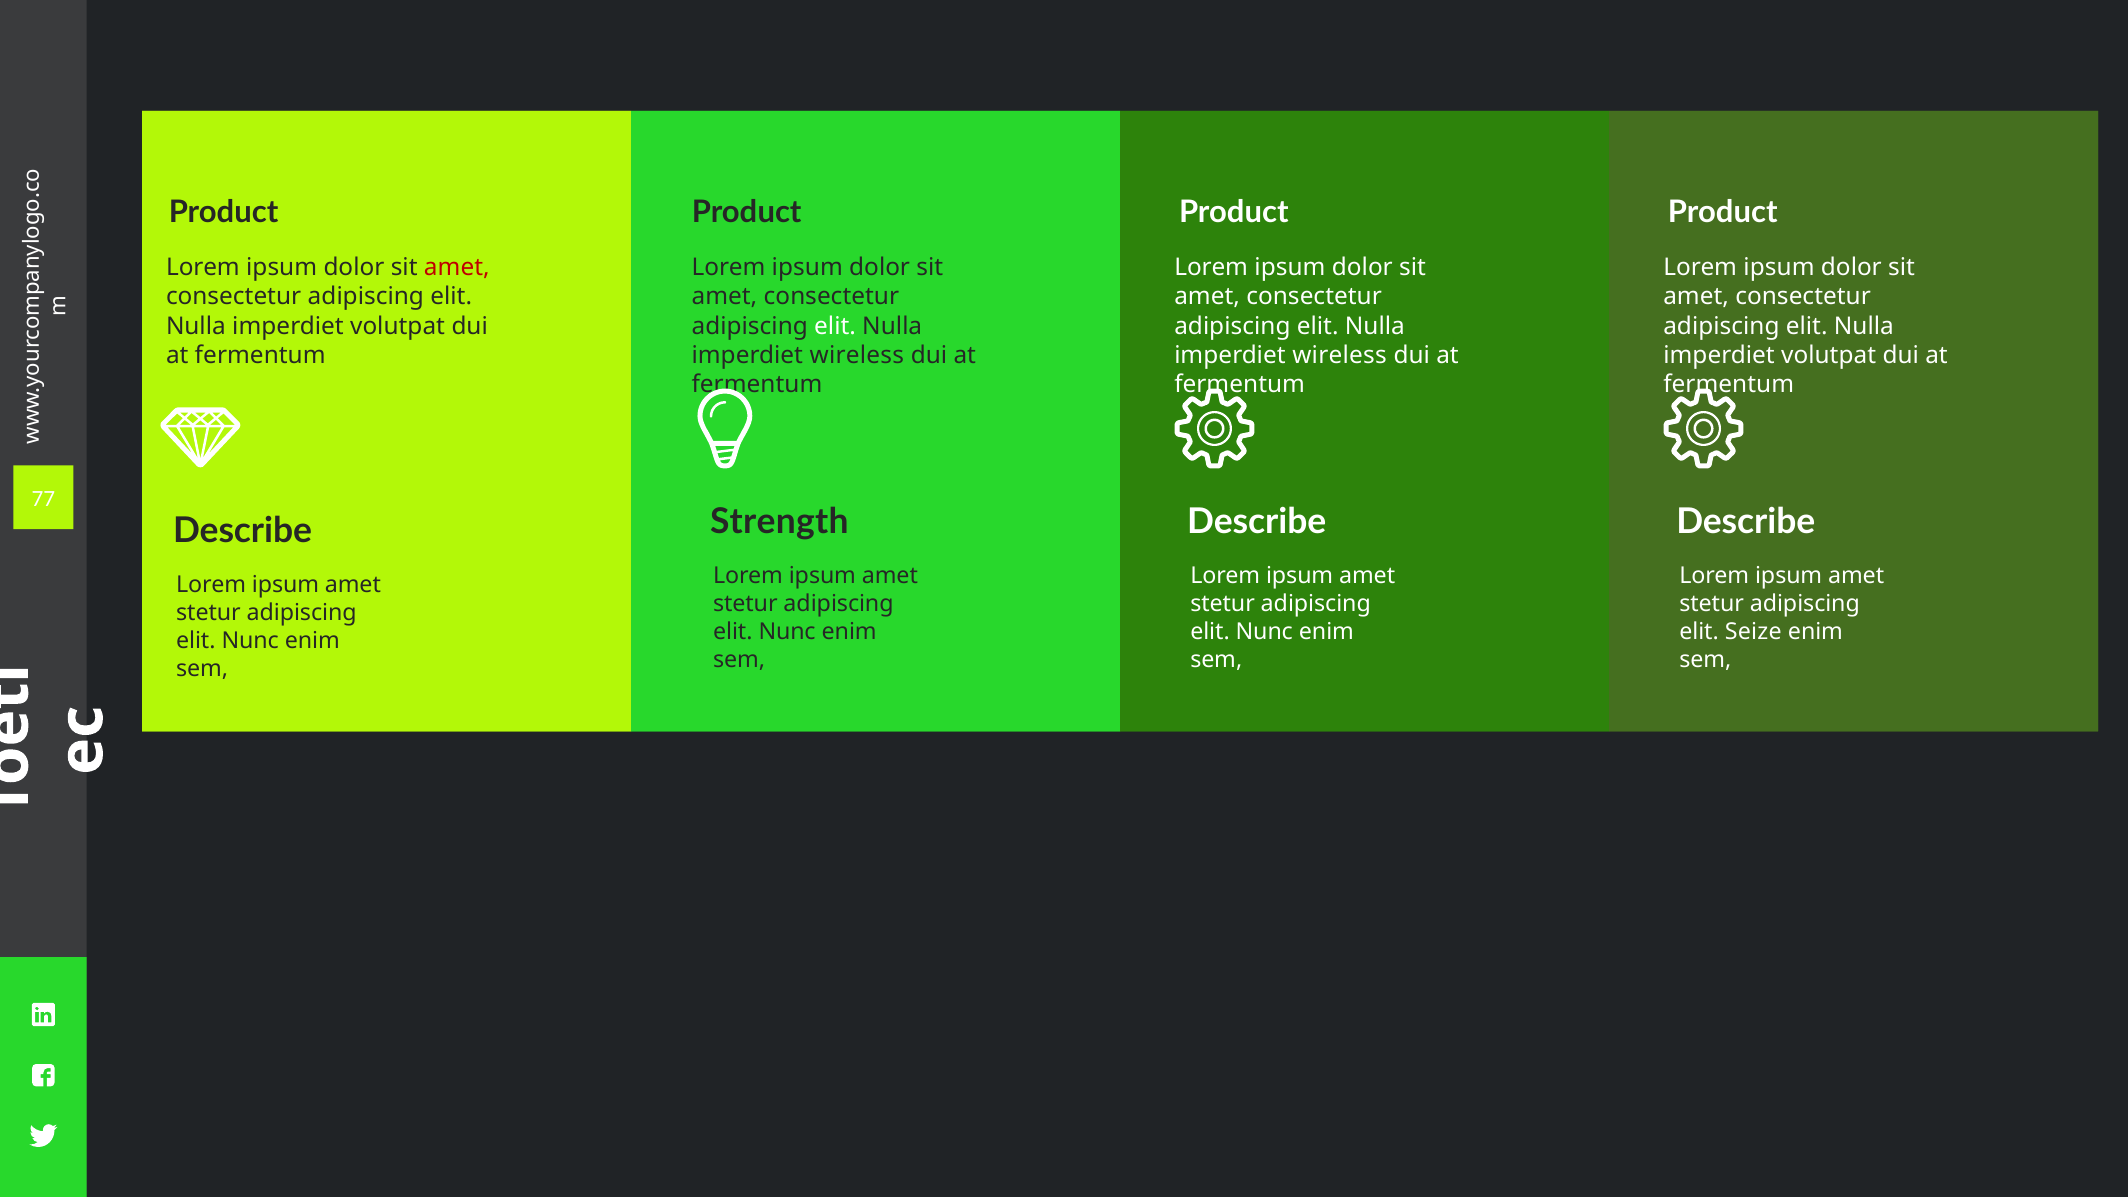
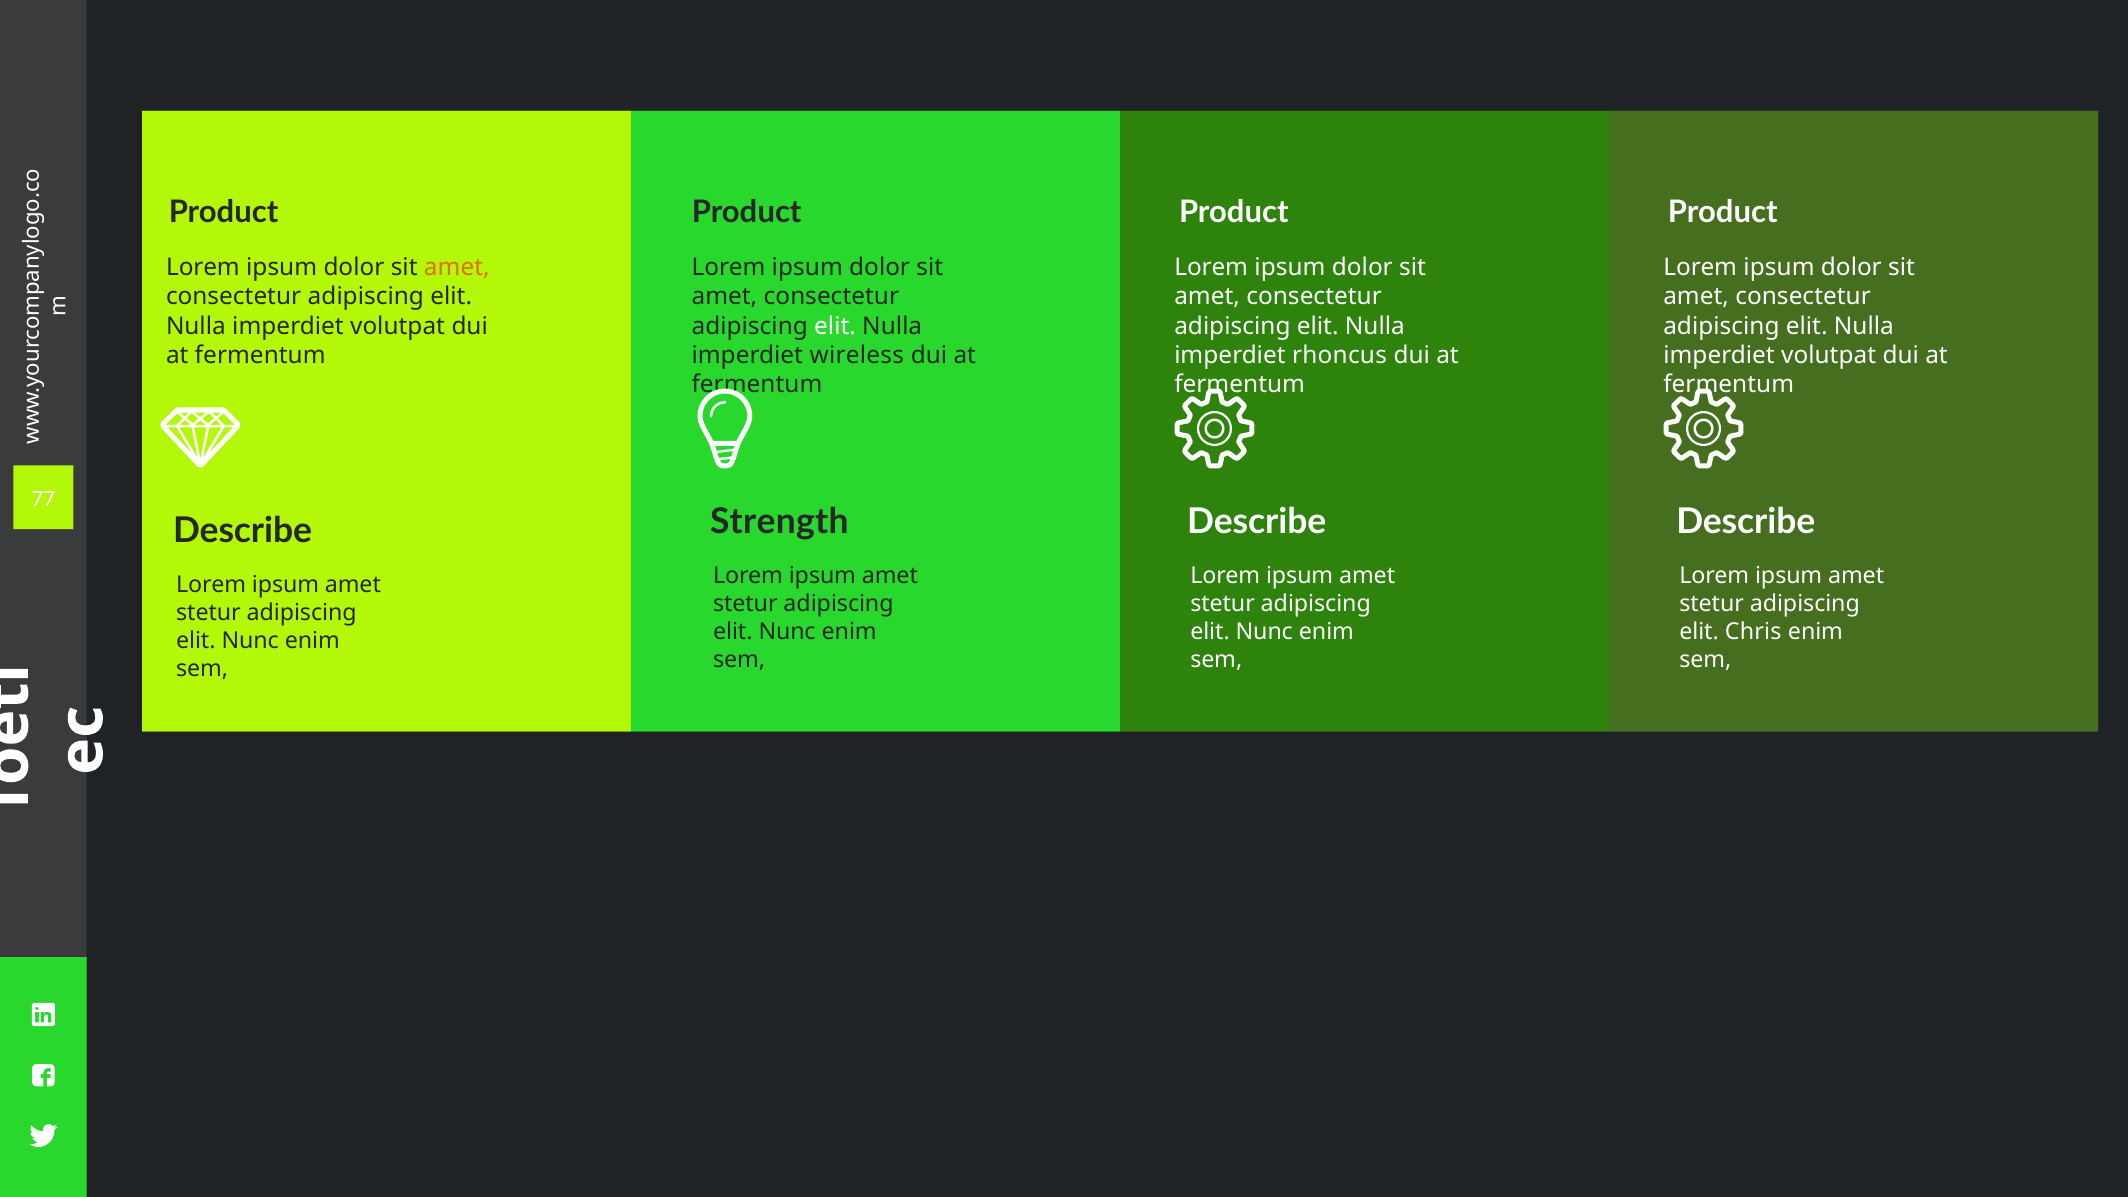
amet colour: red -> orange (457, 267)
wireless: wireless -> rhoncus (1340, 355)
Seize: Seize -> Chris (1753, 632)
